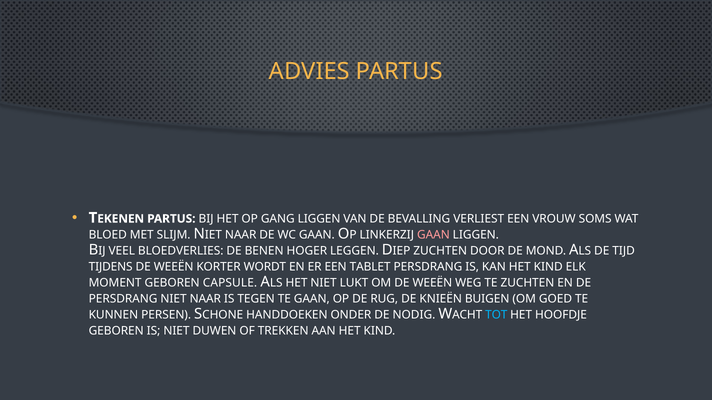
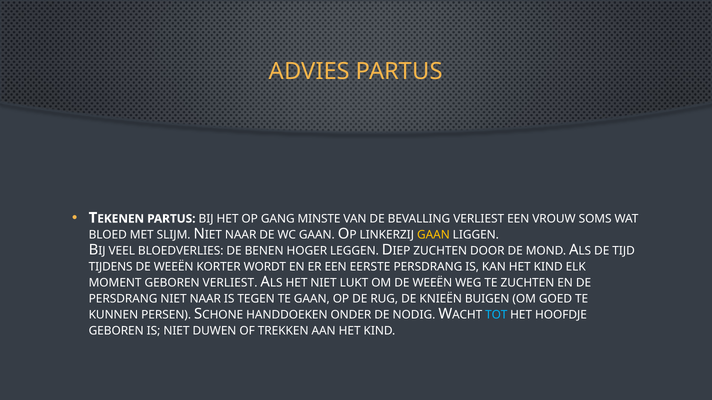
GANG LIGGEN: LIGGEN -> MINSTE (319, 219)
GAAN colour: pink -> yellow (433, 235)
TABLET: TABLET -> EERSTE (370, 267)
GEBOREN CAPSULE: CAPSULE -> VERLIEST (230, 283)
